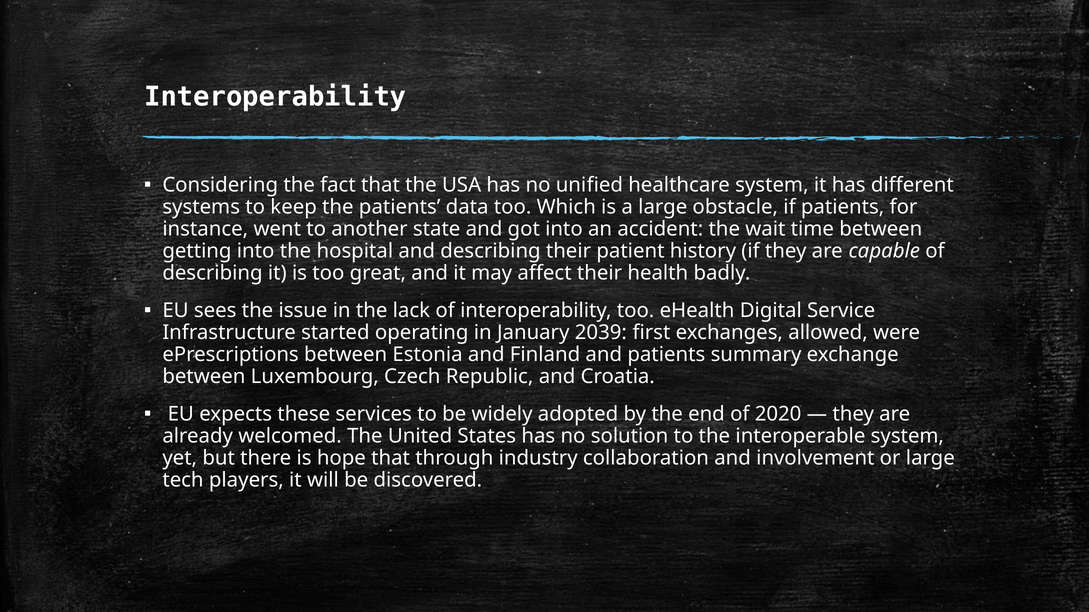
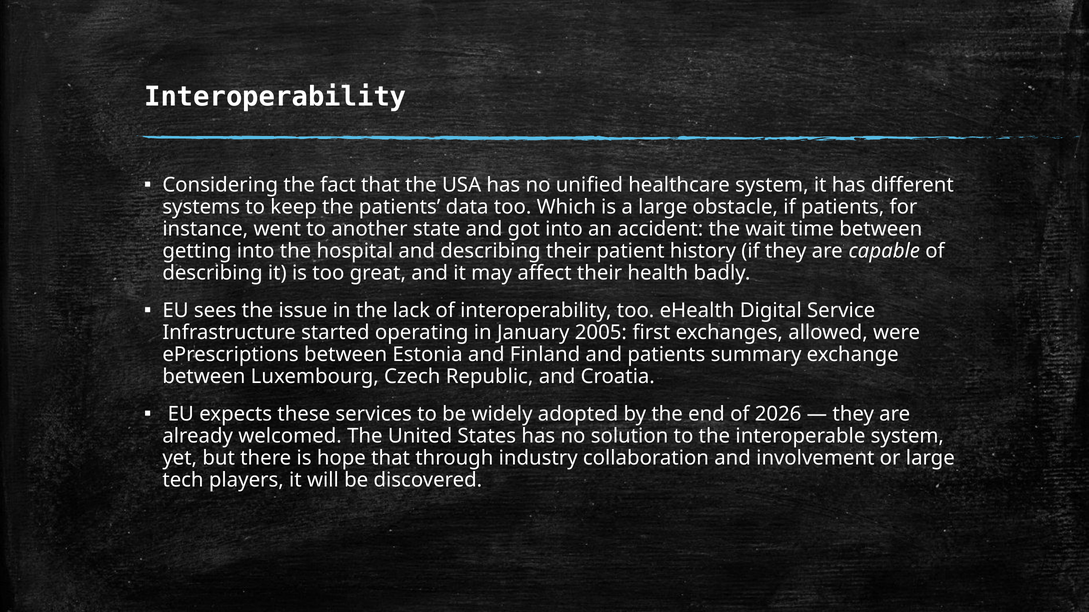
2039: 2039 -> 2005 (601, 333)
2020: 2020 -> 2026 (778, 414)
